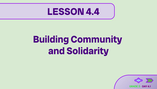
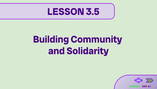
4.4: 4.4 -> 3.5 (93, 12)
